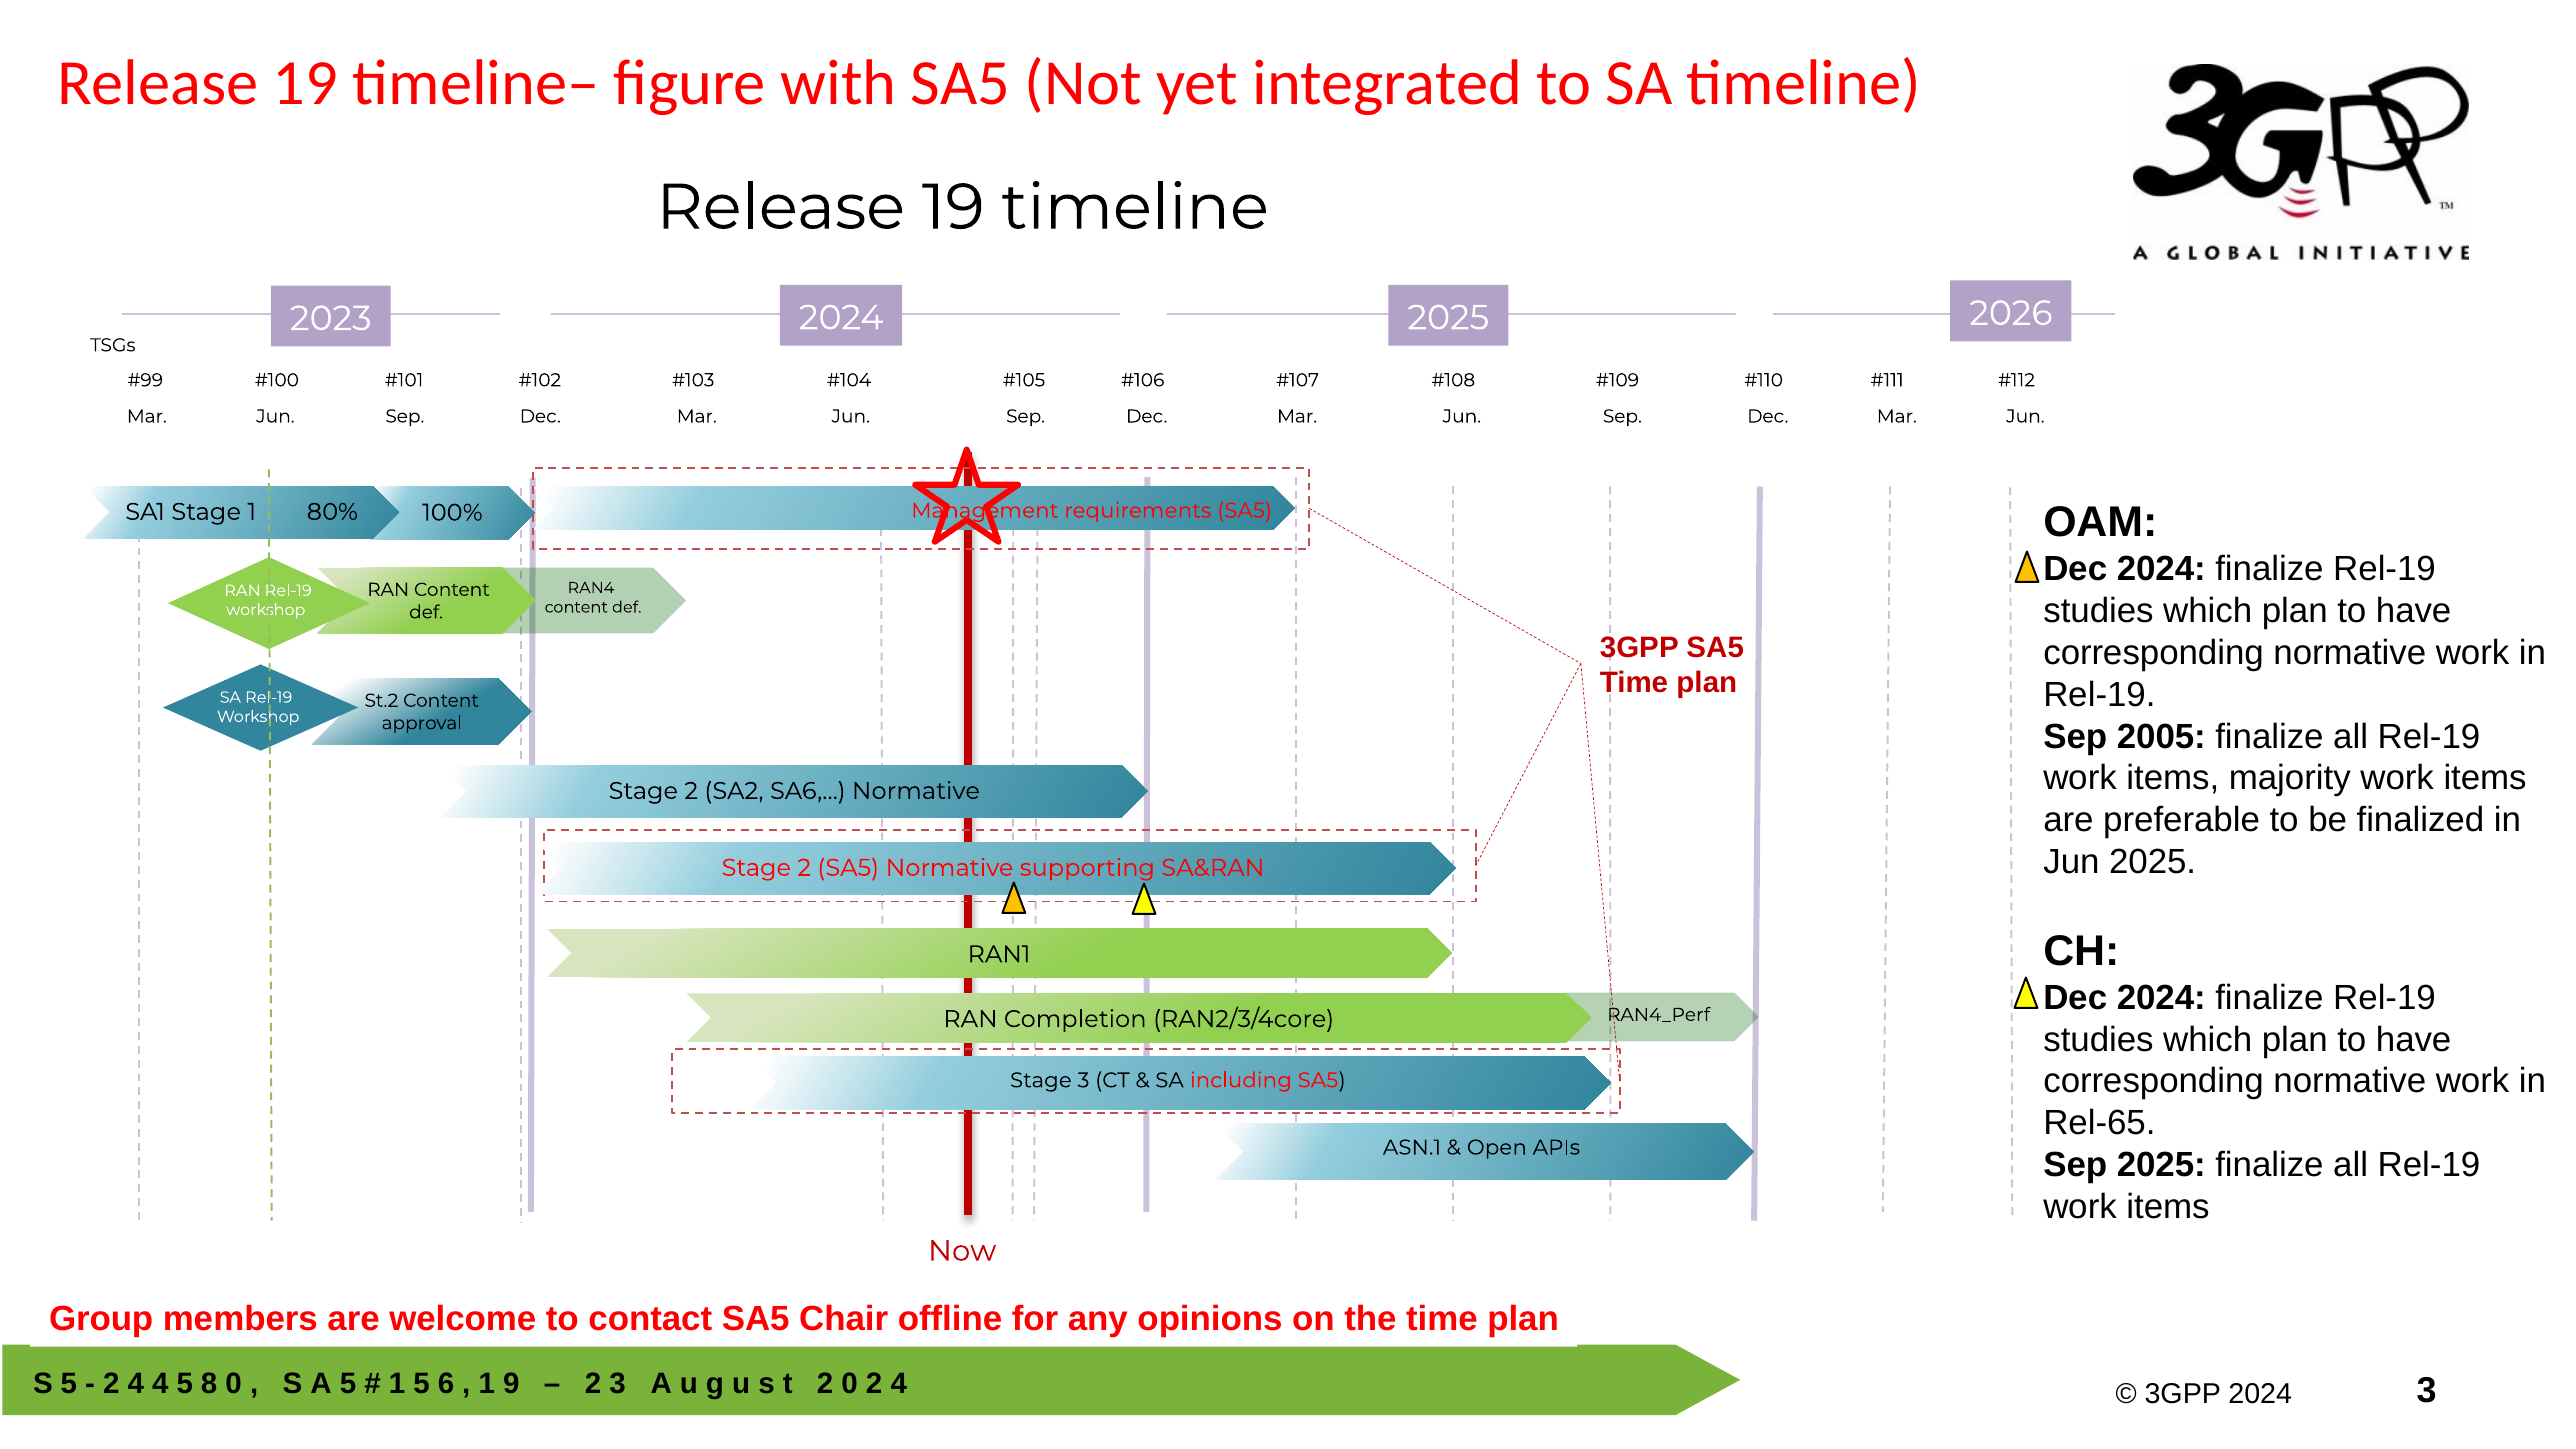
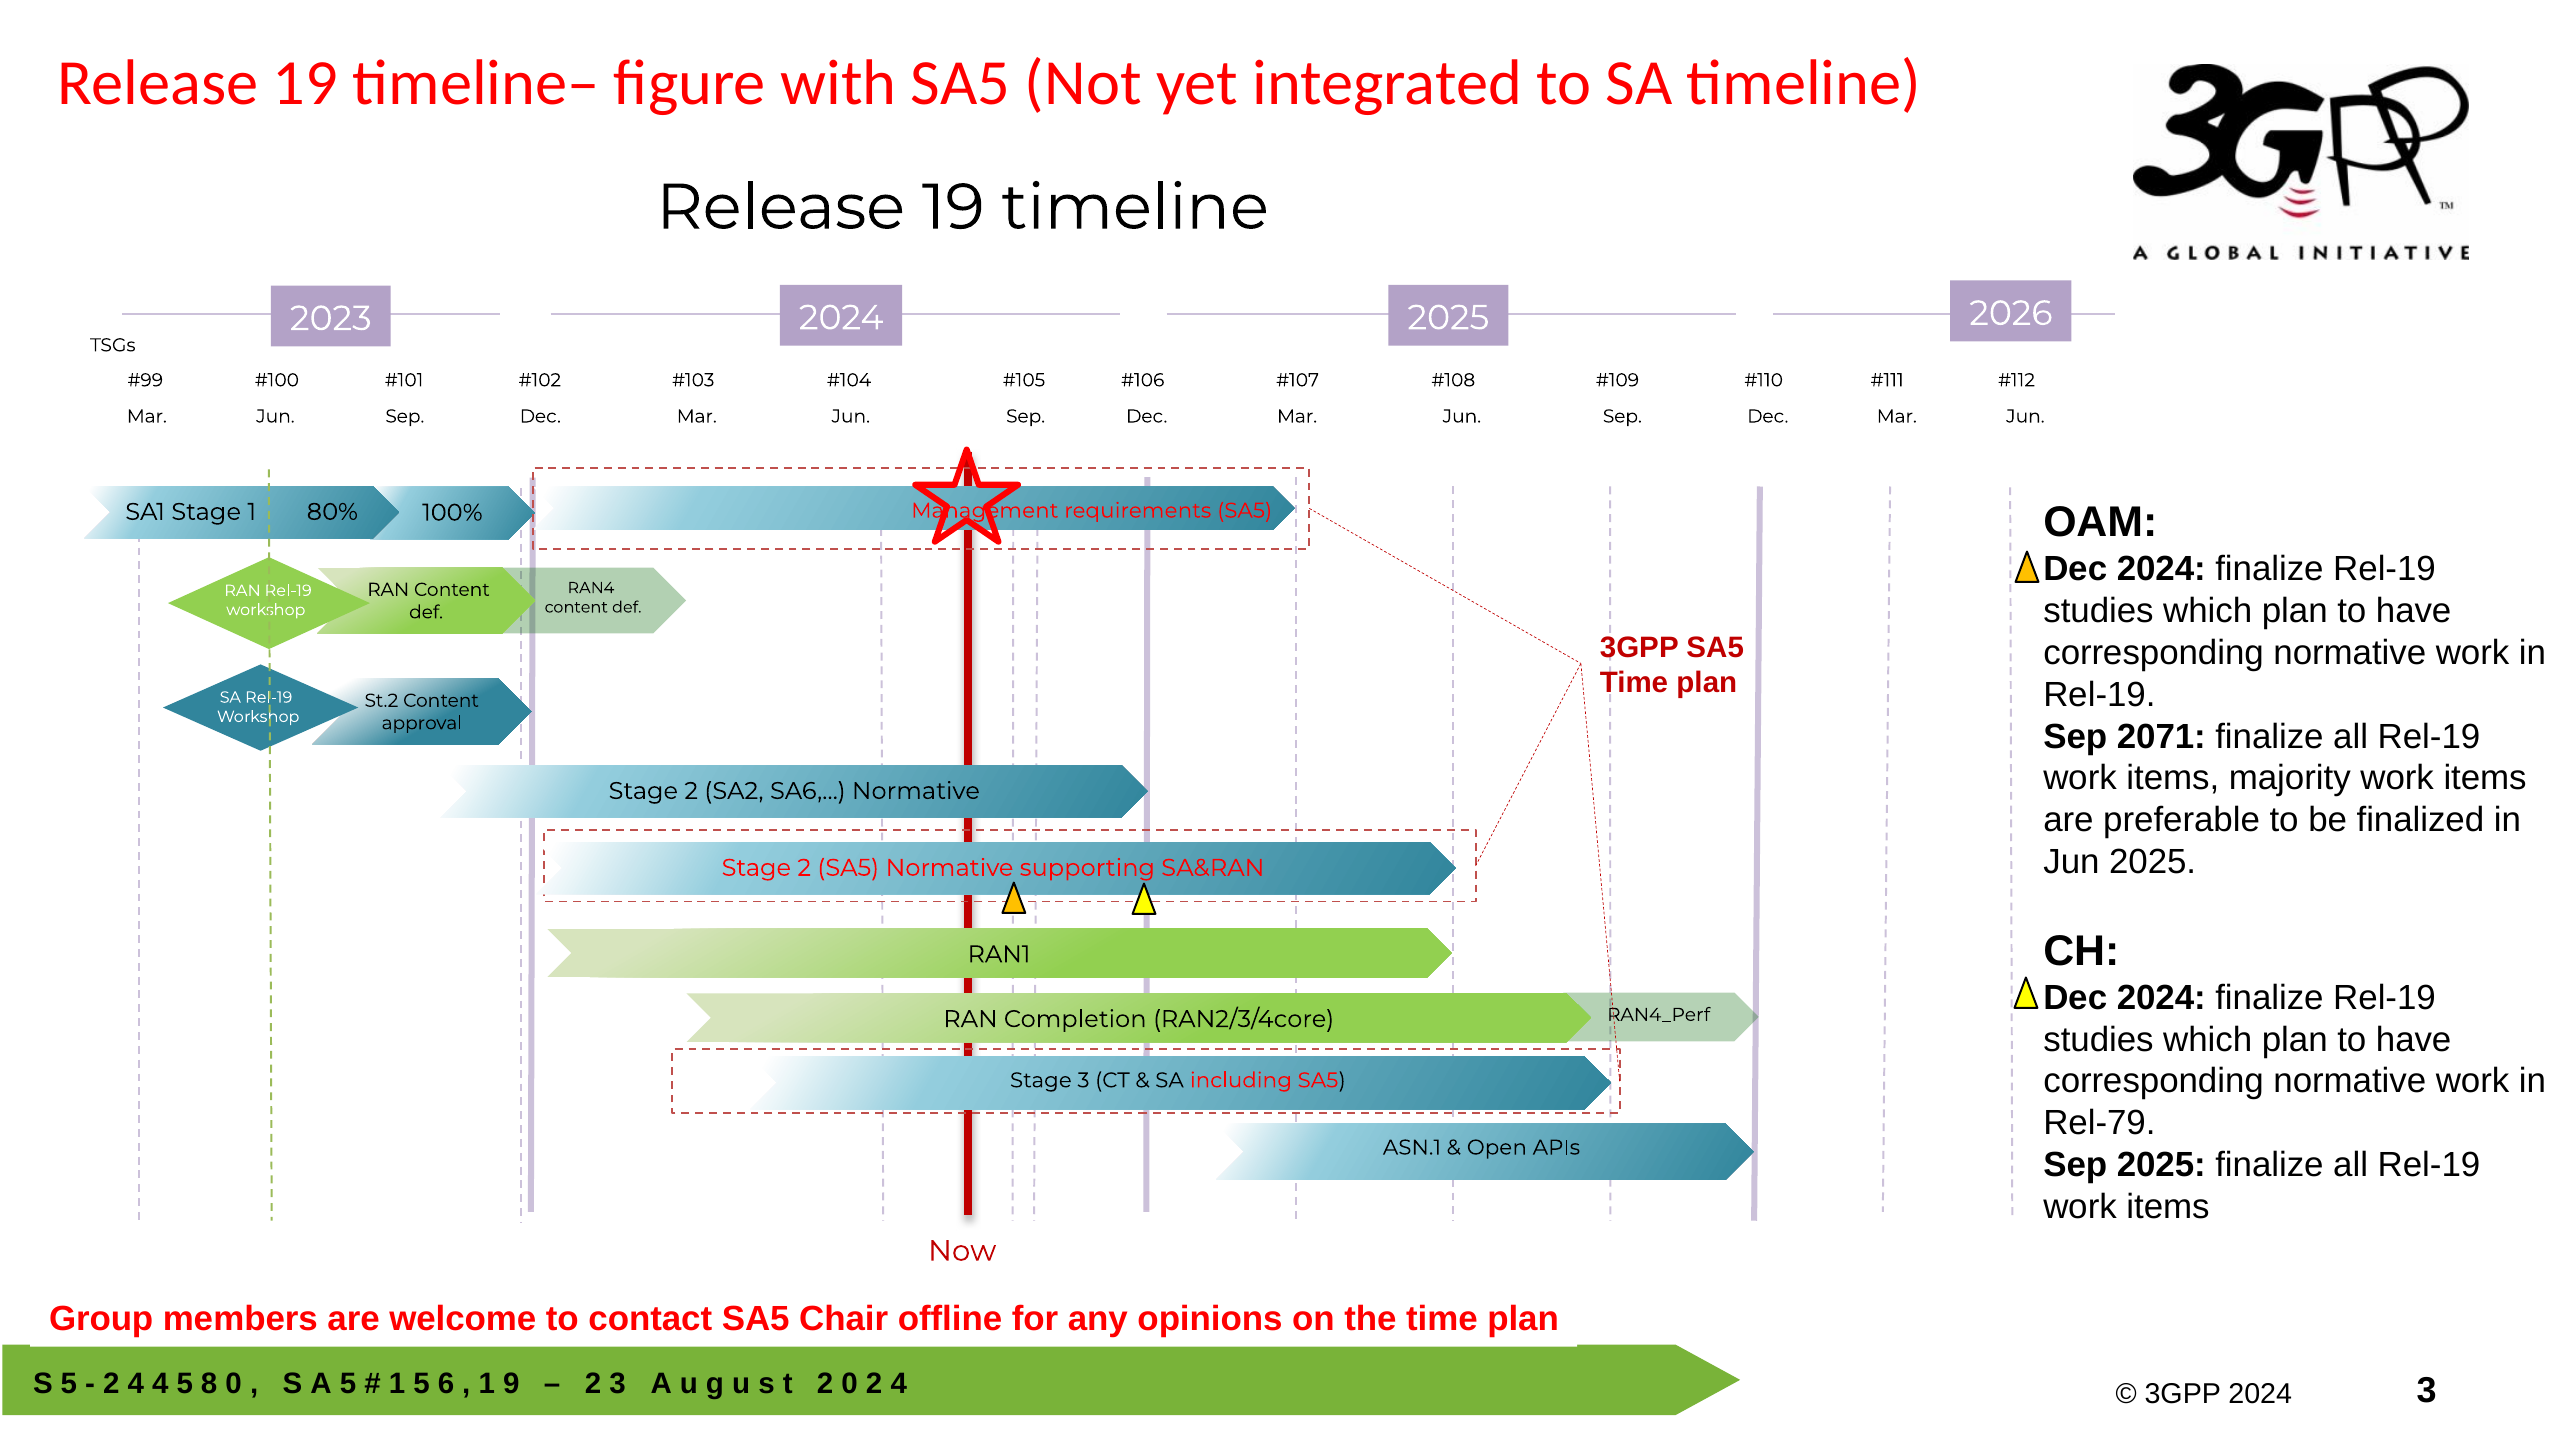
2005: 2005 -> 2071 (2161, 737)
Rel-65: Rel-65 -> Rel-79 (2099, 1123)
